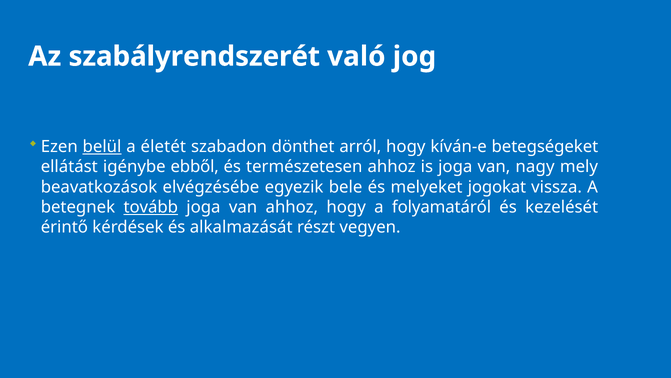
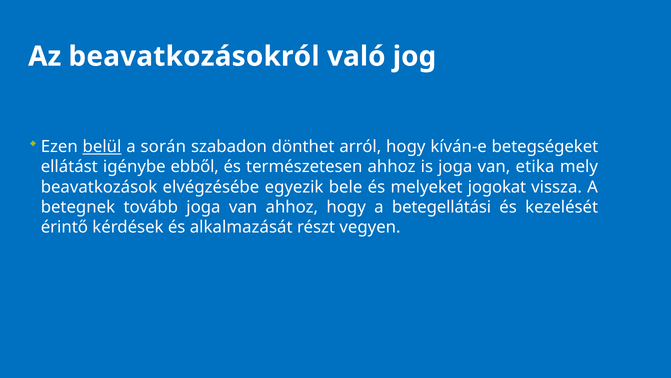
szabályrendszerét: szabályrendszerét -> beavatkozásokról (194, 56)
életét: életét -> során (163, 146)
nagy: nagy -> etika (535, 167)
tovább underline: present -> none (151, 207)
folyamatáról: folyamatáról -> betegellátási (442, 207)
